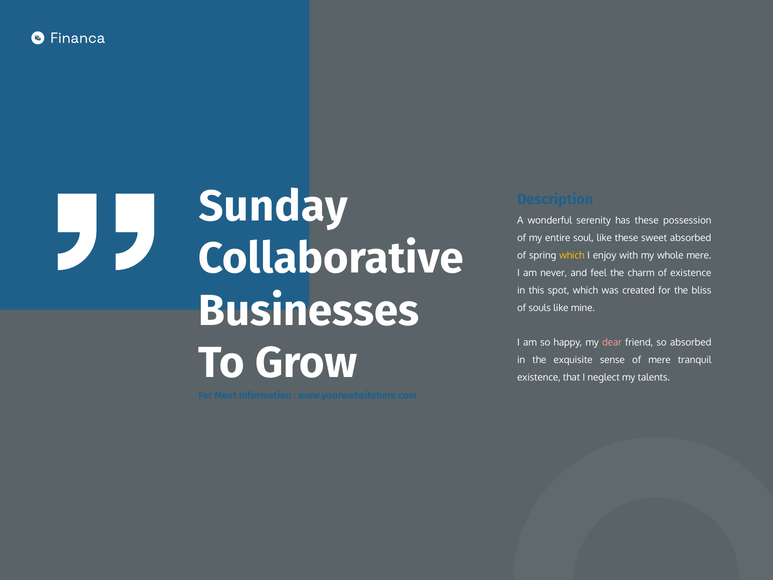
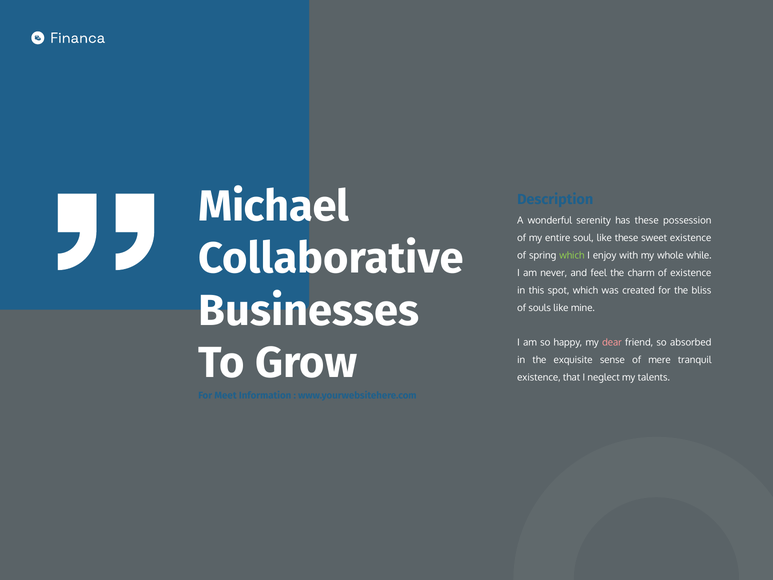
Sunday: Sunday -> Michael (274, 206)
sweet absorbed: absorbed -> existence (691, 238)
which colour: yellow -> light green (572, 255)
whole mere: mere -> while (699, 255)
